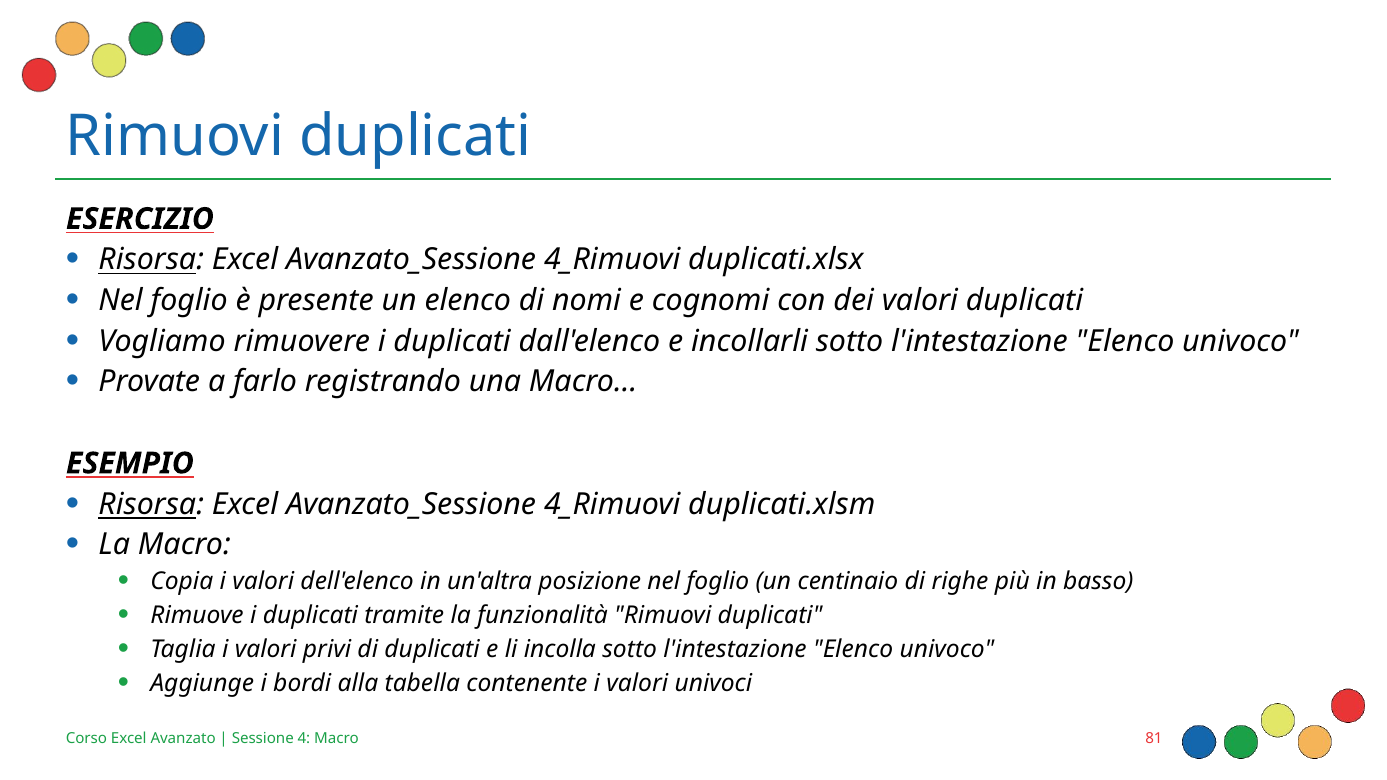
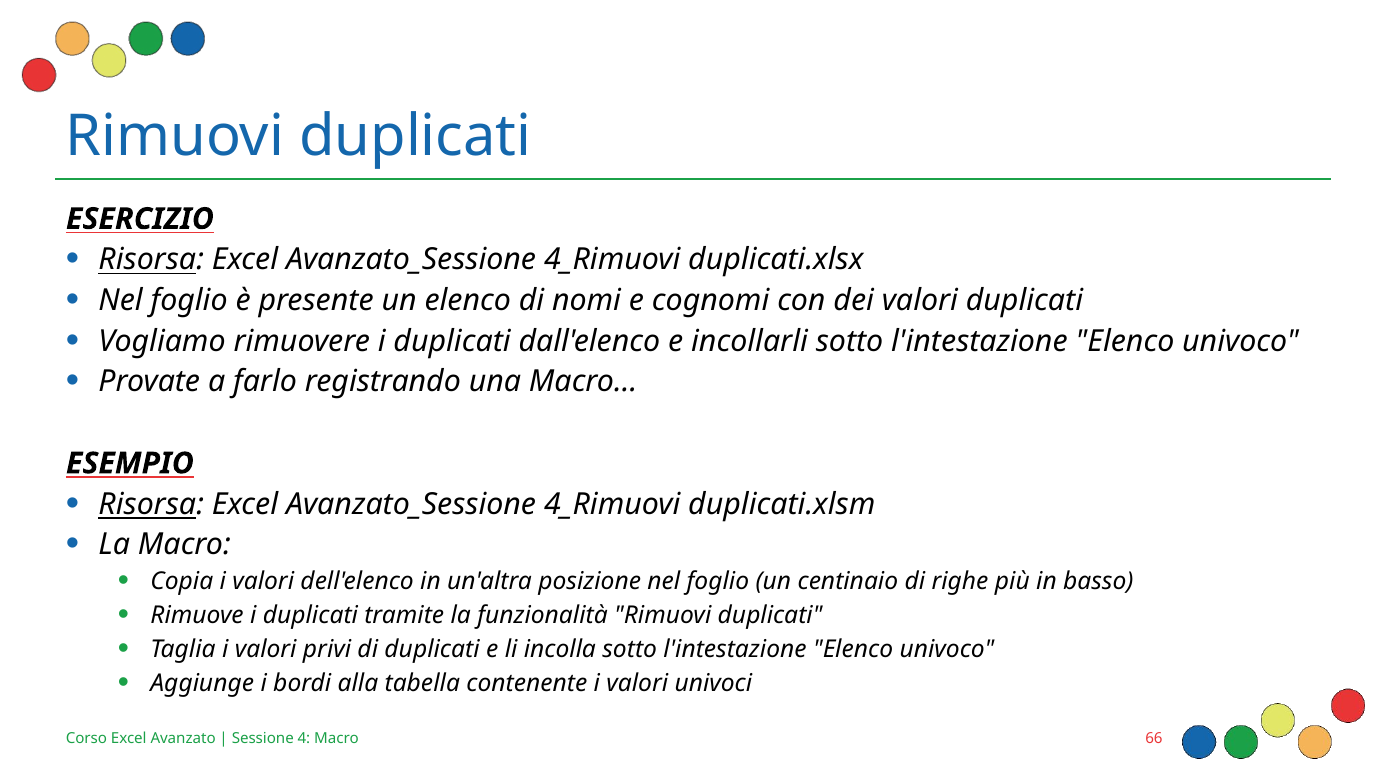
81: 81 -> 66 (1154, 739)
